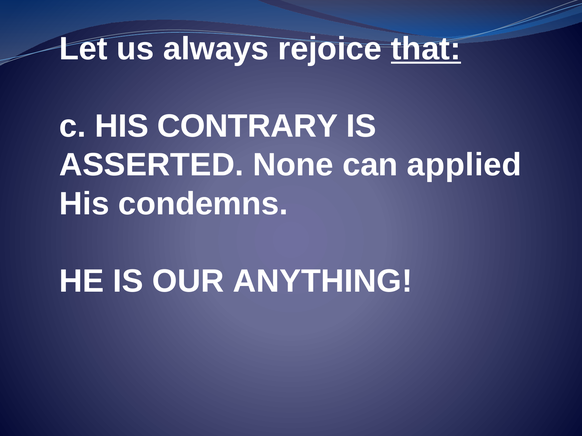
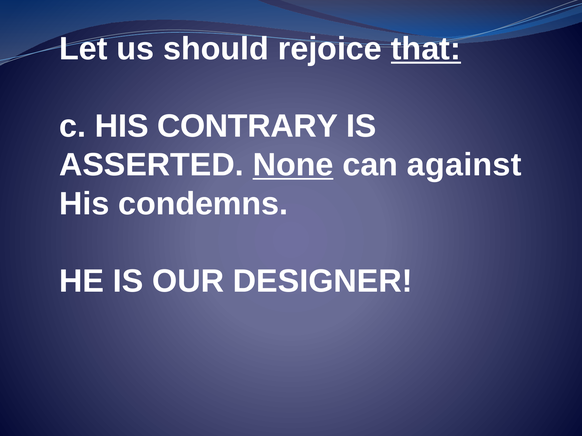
always: always -> should (216, 49)
None underline: none -> present (293, 165)
applied: applied -> against (464, 165)
ANYTHING: ANYTHING -> DESIGNER (323, 281)
